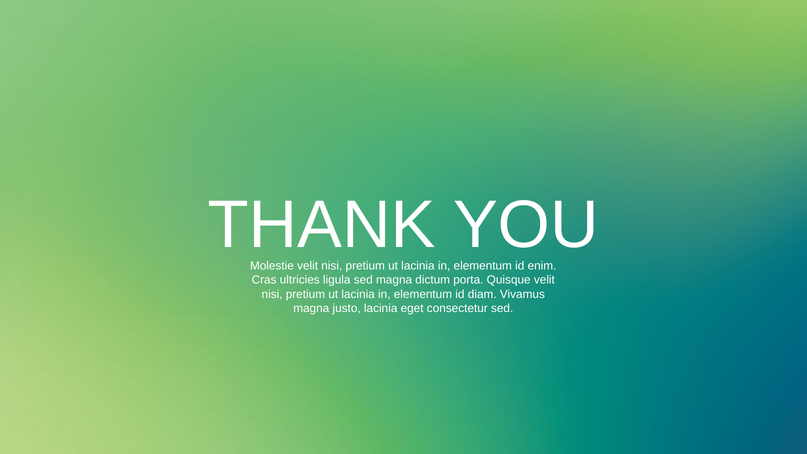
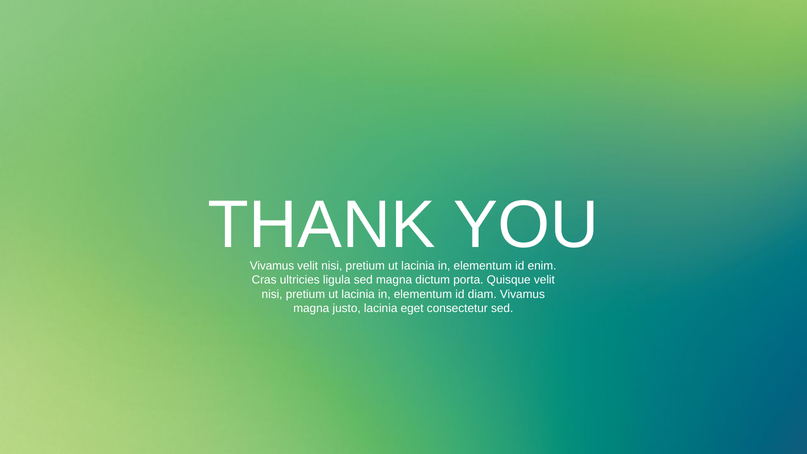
Molestie: Molestie -> Vivamus (272, 266)
